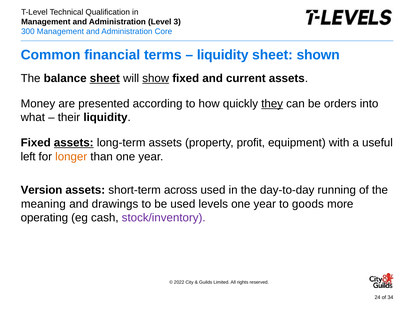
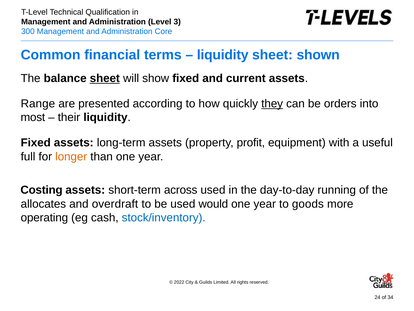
show underline: present -> none (156, 78)
Money: Money -> Range (38, 104)
what: what -> most (33, 117)
assets underline: present -> none (74, 143)
left: left -> full (28, 156)
Version: Version -> Costing (42, 190)
meaning: meaning -> allocates (43, 204)
drawings: drawings -> overdraft (115, 204)
levels: levels -> would (213, 204)
stock/inventory colour: purple -> blue (164, 217)
